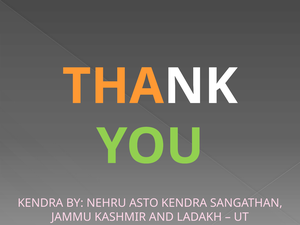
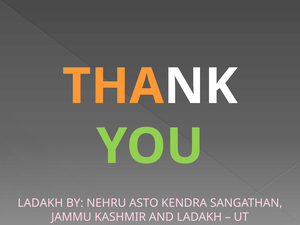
KENDRA: KENDRA -> LADAKH (40, 203)
